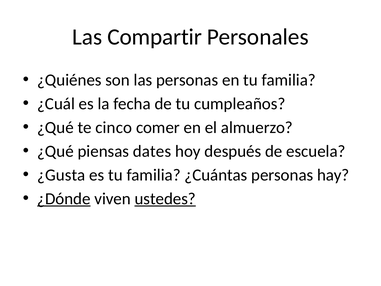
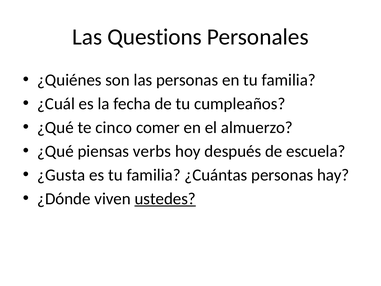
Compartir: Compartir -> Questions (155, 37)
dates: dates -> verbs (152, 151)
¿Dónde underline: present -> none (64, 199)
